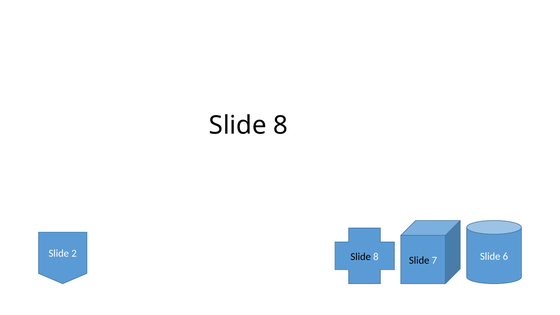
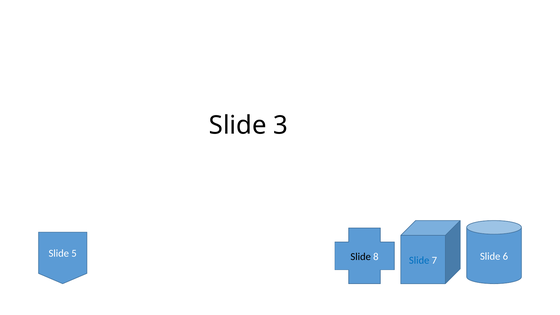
8: 8 -> 3 (280, 125)
2: 2 -> 5 (74, 254)
Slide colour: black -> blue (419, 260)
